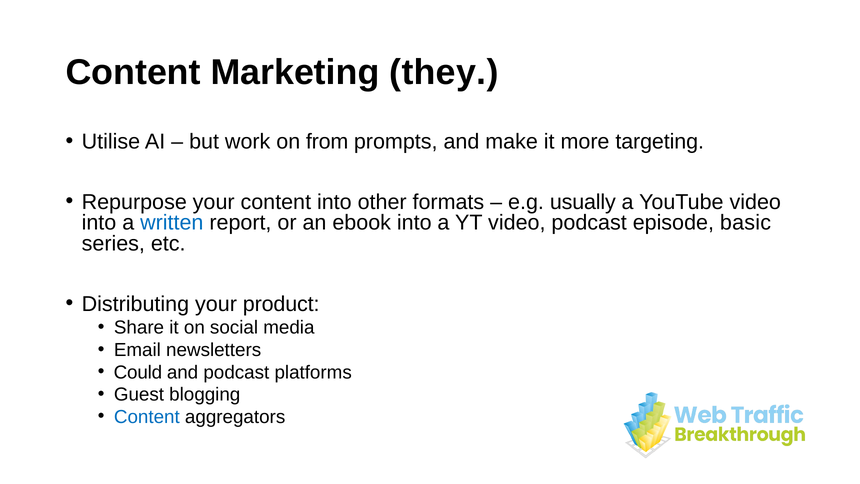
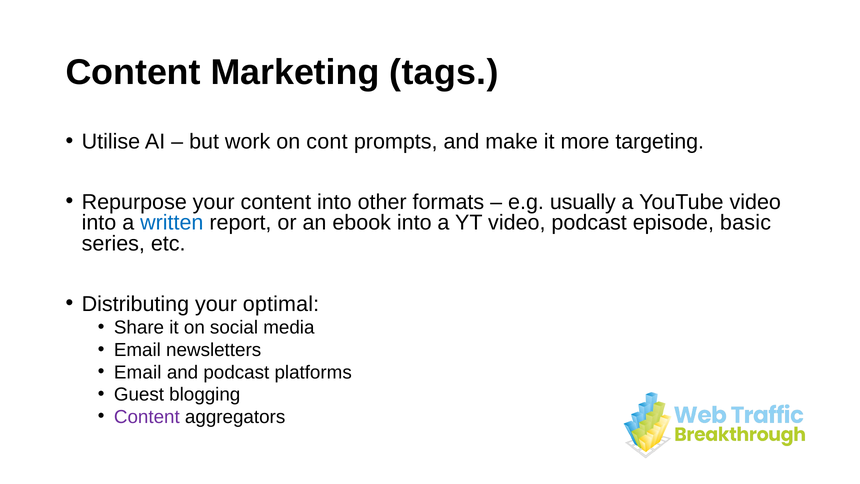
they: they -> tags (444, 72)
from: from -> cont (327, 142)
product: product -> optimal (281, 304)
Could: Could -> Email (138, 372)
Content colour: blue -> purple (147, 417)
